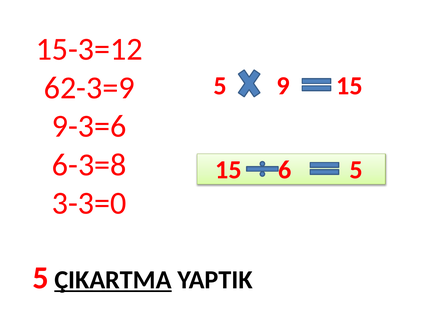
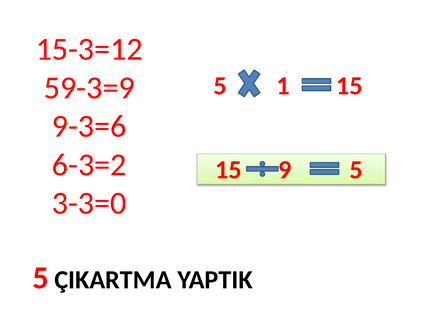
62-3=9: 62-3=9 -> 59-3=9 (89, 88)
9: 9 -> 1 (283, 86)
6-3=8: 6-3=8 -> 6-3=2 (89, 165)
6: 6 -> 9 (285, 170)
ÇIKARTMA underline: present -> none (113, 280)
